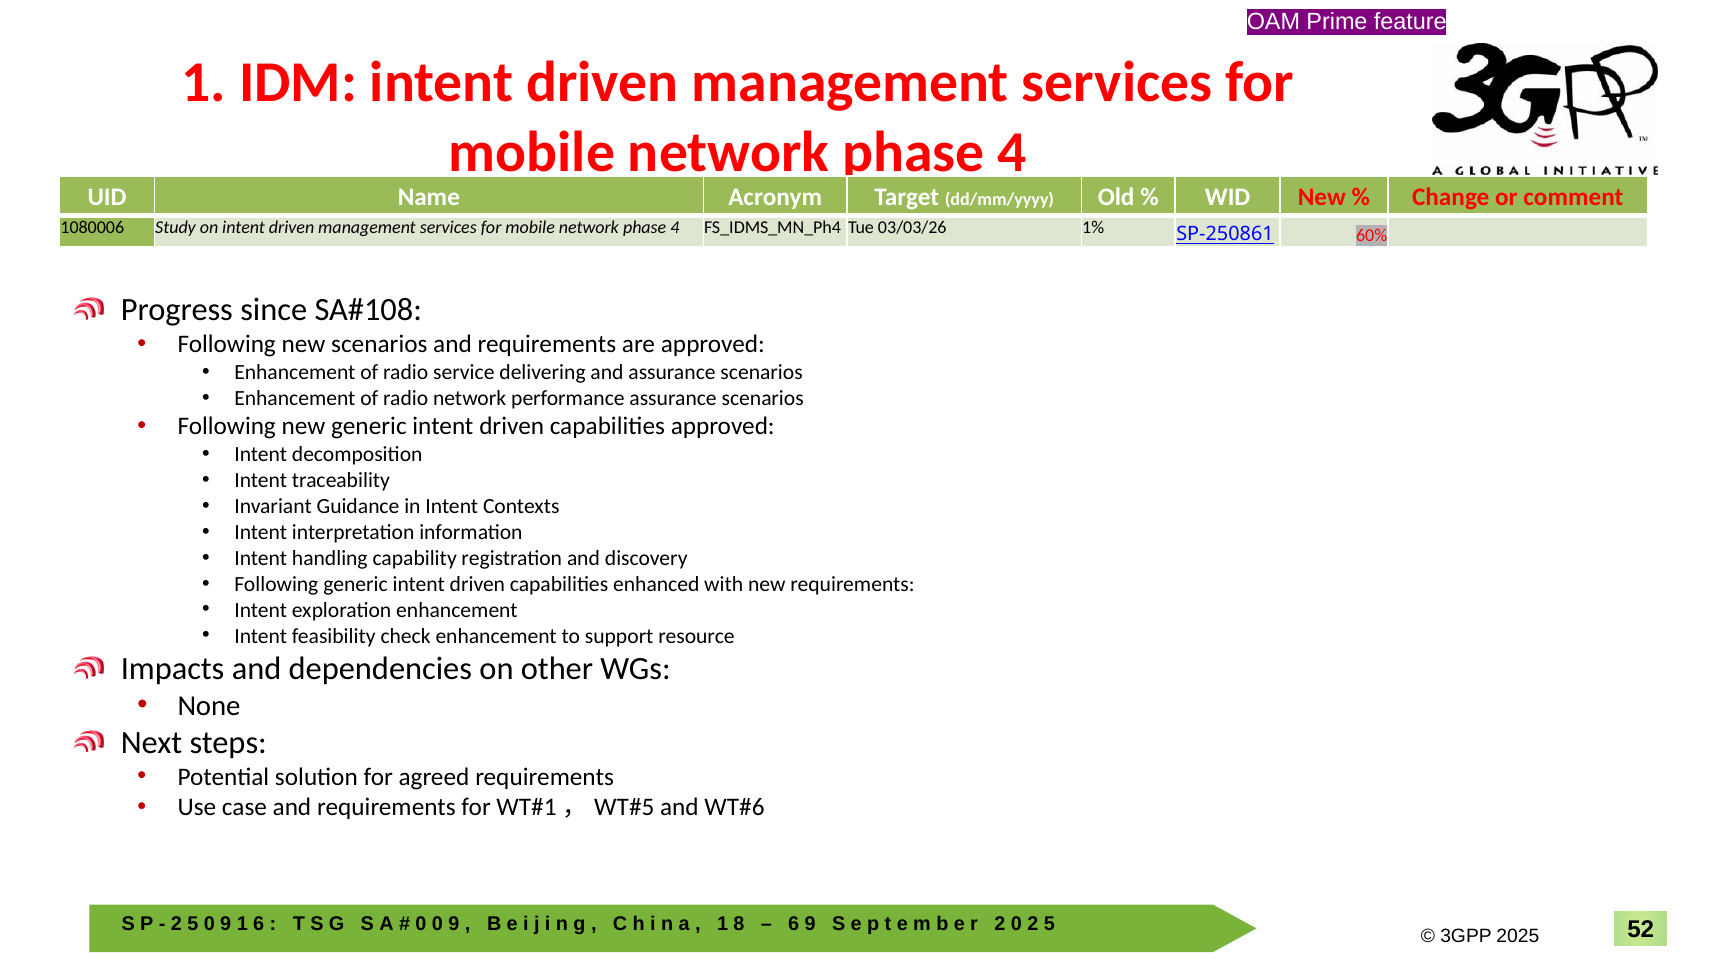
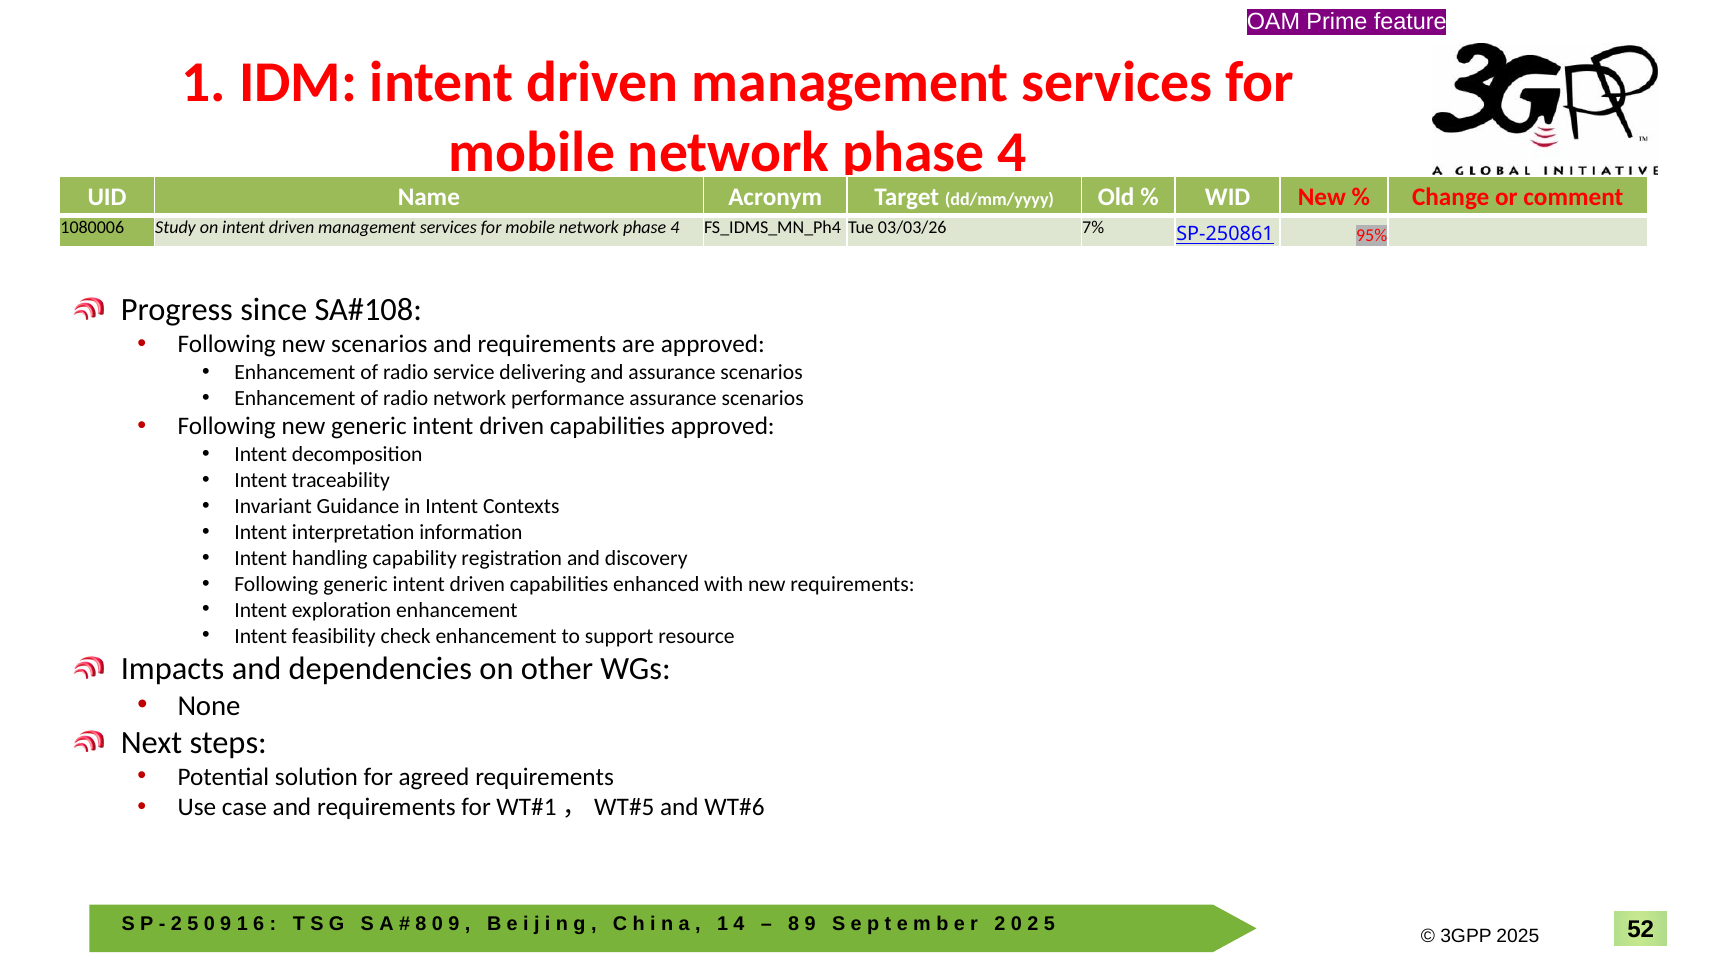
1%: 1% -> 7% (1093, 228)
60%: 60% -> 95% (1372, 236)
0: 0 -> 8 (421, 924)
1 8: 8 -> 4 (739, 924)
6: 6 -> 8 (794, 924)
